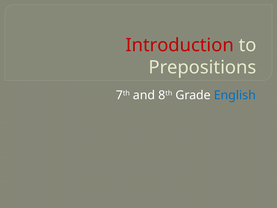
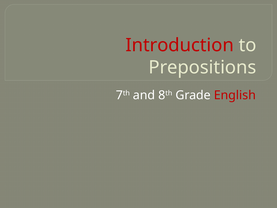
English colour: blue -> red (235, 95)
